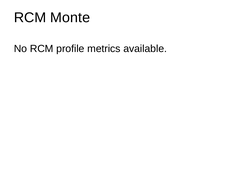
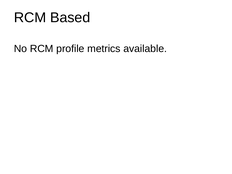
Monte: Monte -> Based (70, 18)
